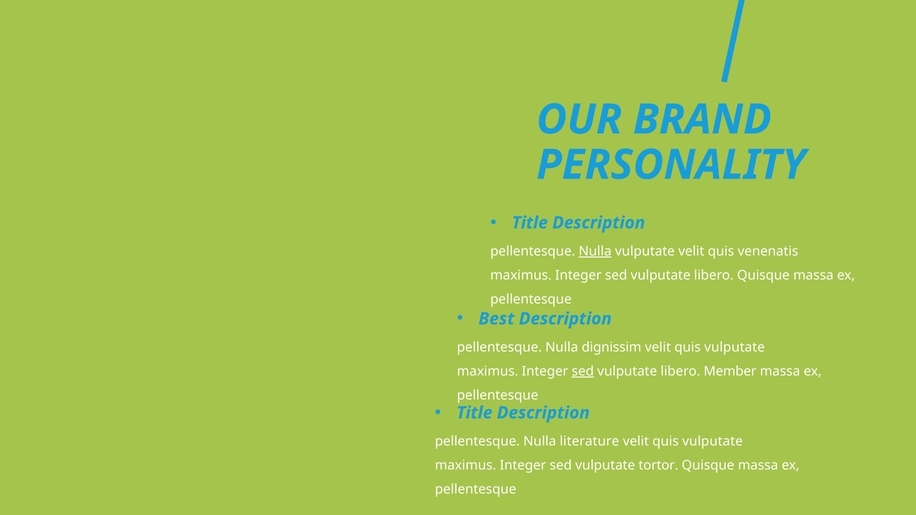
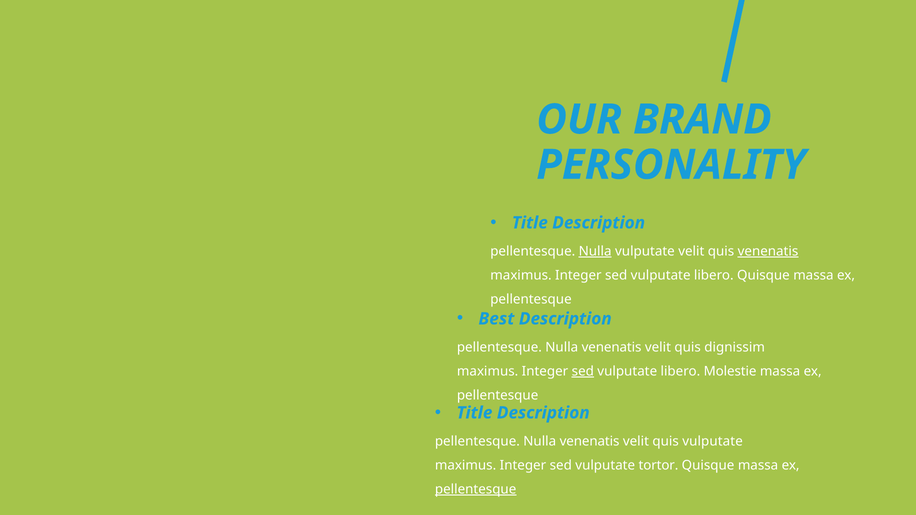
venenatis underline: none -> present (768, 251)
dignissim: dignissim -> venenatis (612, 347)
vulputate: vulputate -> dignissim (735, 347)
Member: Member -> Molestie (730, 371)
literature: literature -> venenatis (590, 441)
pellentesque underline: none -> present (476, 490)
